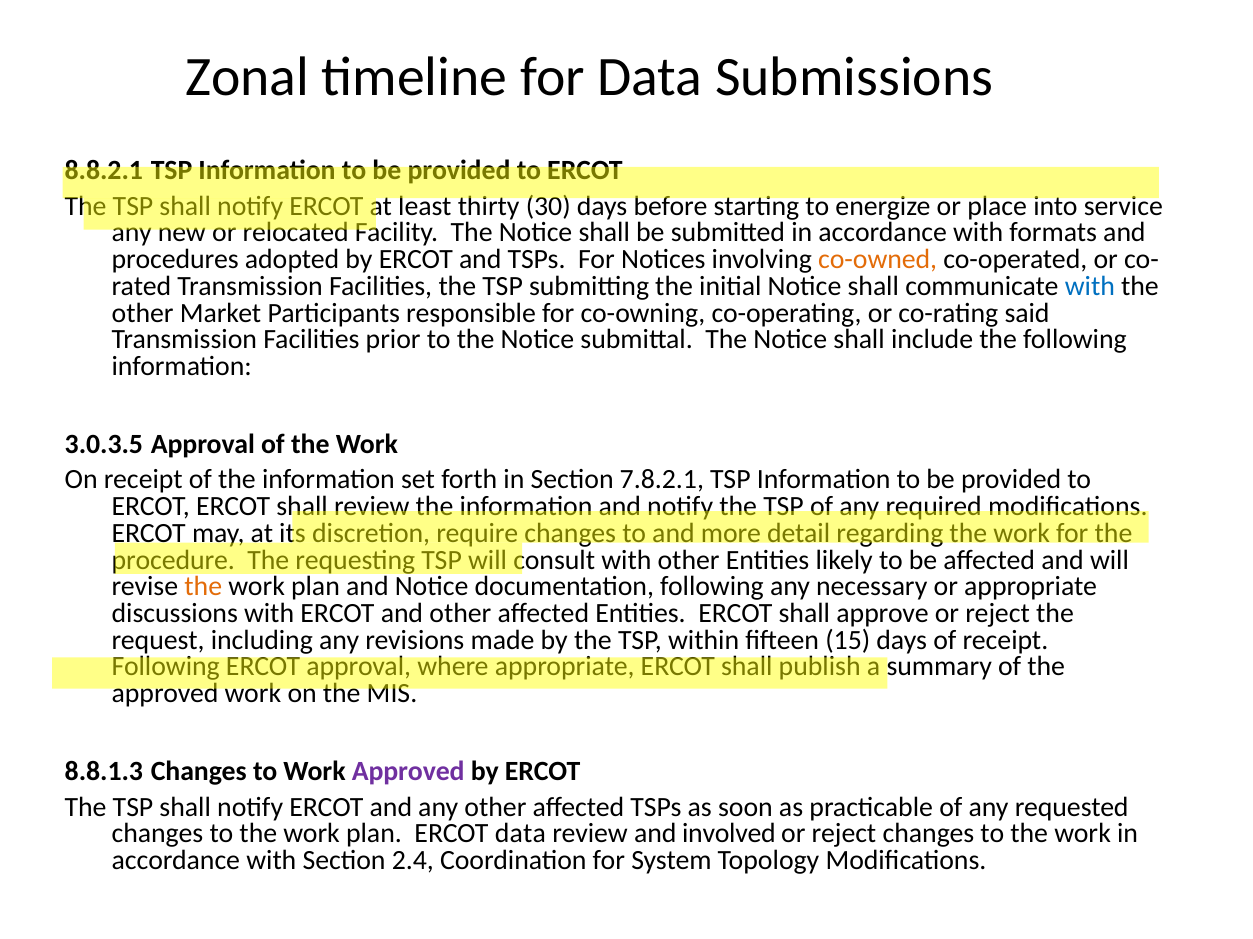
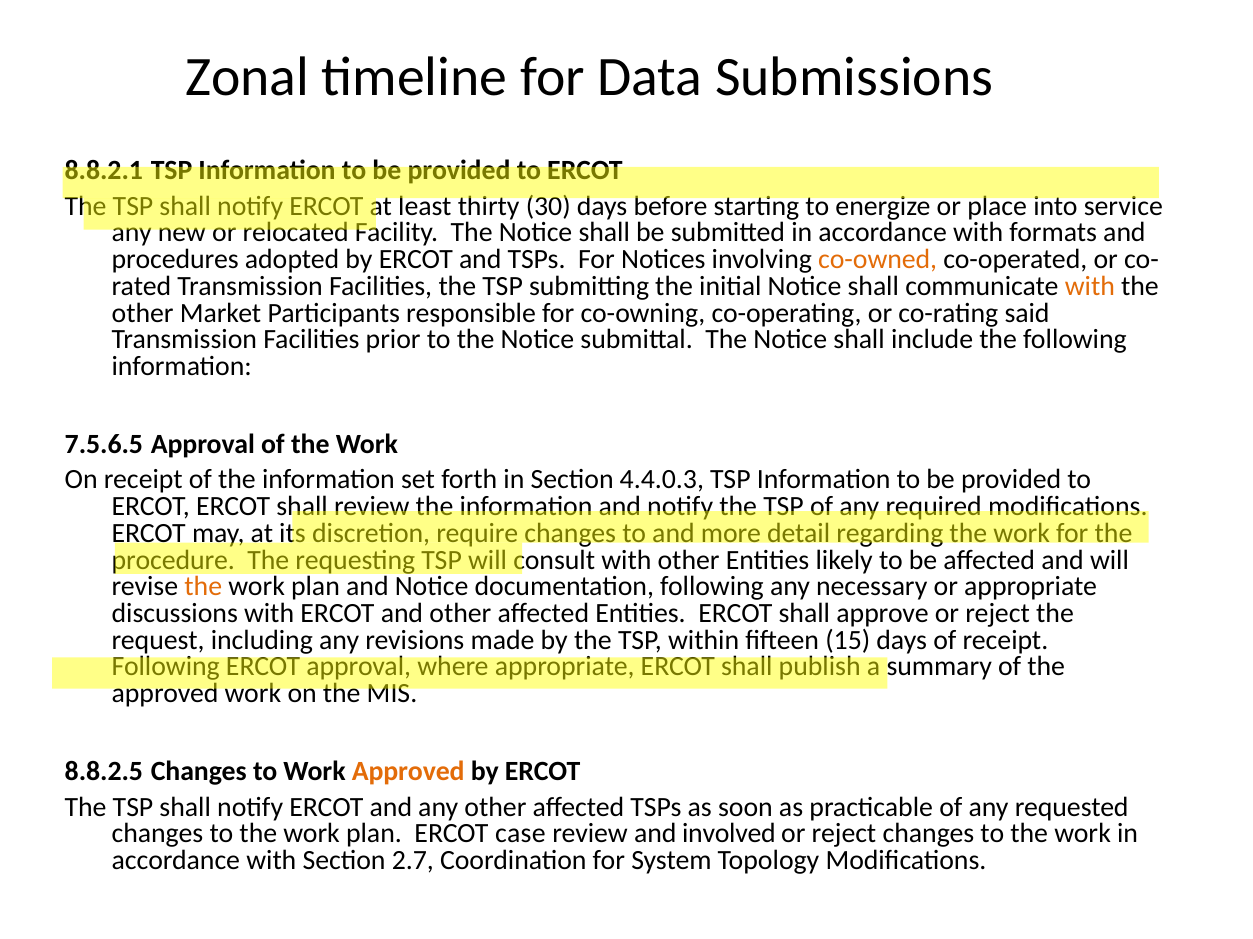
with colour: blue -> orange (1090, 286)
3.0.3.5: 3.0.3.5 -> 7.5.6.5 (104, 444)
7.8.2.1: 7.8.2.1 -> 4.4.0.3 (662, 480)
8.8.1.3: 8.8.1.3 -> 8.8.2.5 (104, 772)
Approved colour: purple -> orange (408, 772)
ERCOT data: data -> case (520, 834)
2.4: 2.4 -> 2.7 (413, 861)
